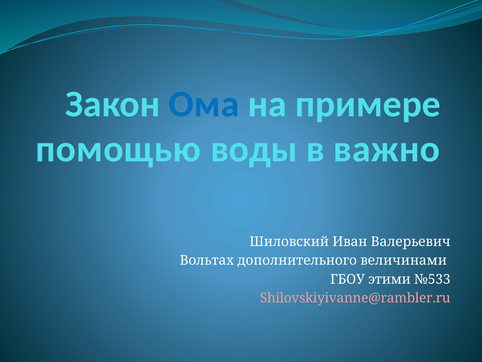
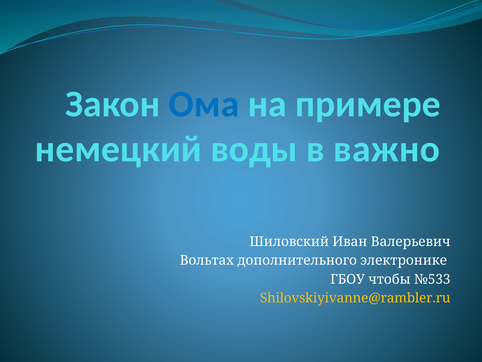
помощью: помощью -> немецкий (118, 149)
величинами: величинами -> электронике (404, 260)
этими: этими -> чтобы (389, 279)
Shilovskiyivanne@rambler.ru colour: pink -> yellow (355, 298)
